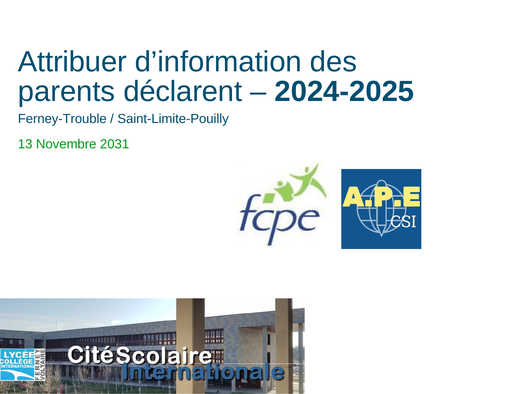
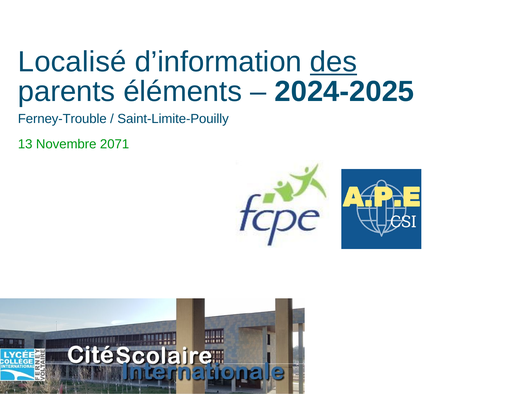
Attribuer: Attribuer -> Localisé (72, 62)
des underline: none -> present (334, 62)
déclarent: déclarent -> éléments (183, 92)
2031: 2031 -> 2071 (115, 144)
